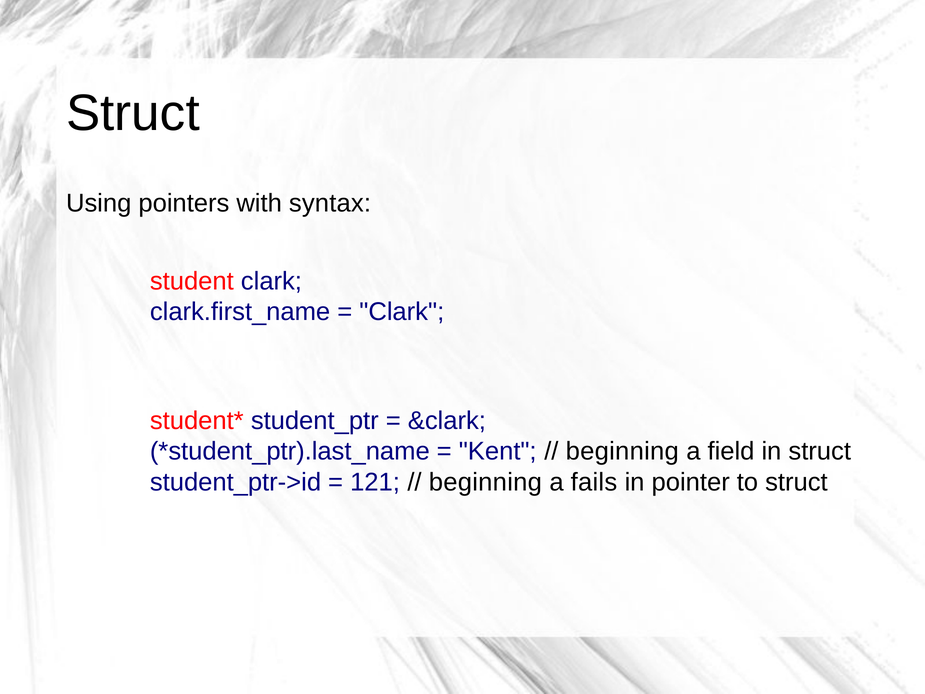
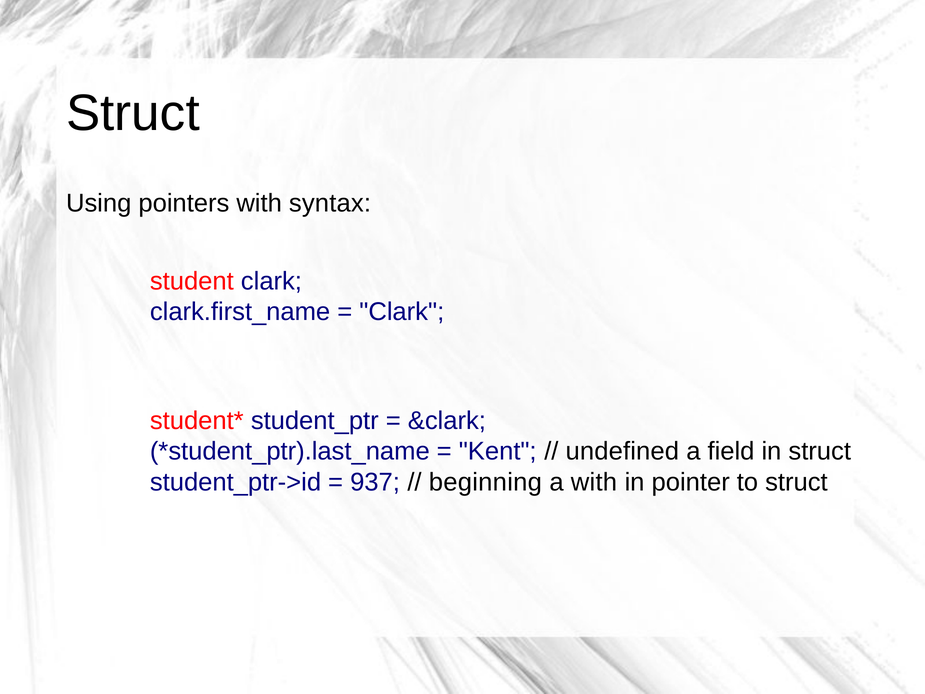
beginning: beginning -> undefined (622, 451)
121: 121 -> 937 (375, 482)
a fails: fails -> with (594, 482)
